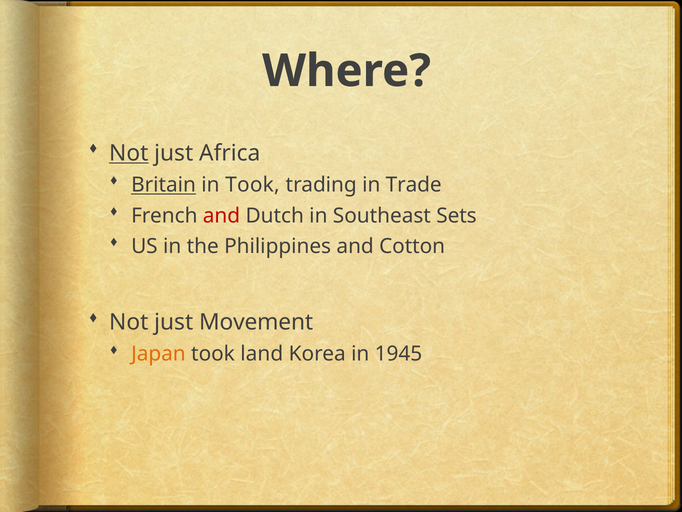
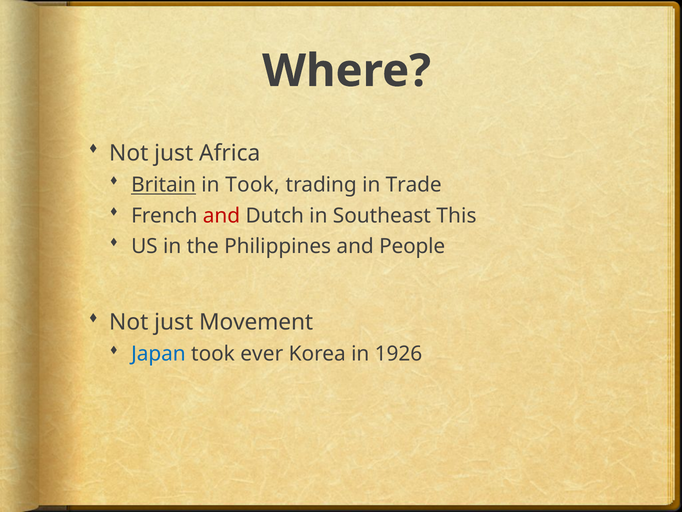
Not underline: present -> none (129, 153)
Sets: Sets -> This (456, 215)
Cotton: Cotton -> People (412, 246)
Japan colour: orange -> blue (158, 354)
land: land -> ever (262, 354)
1945: 1945 -> 1926 (398, 354)
